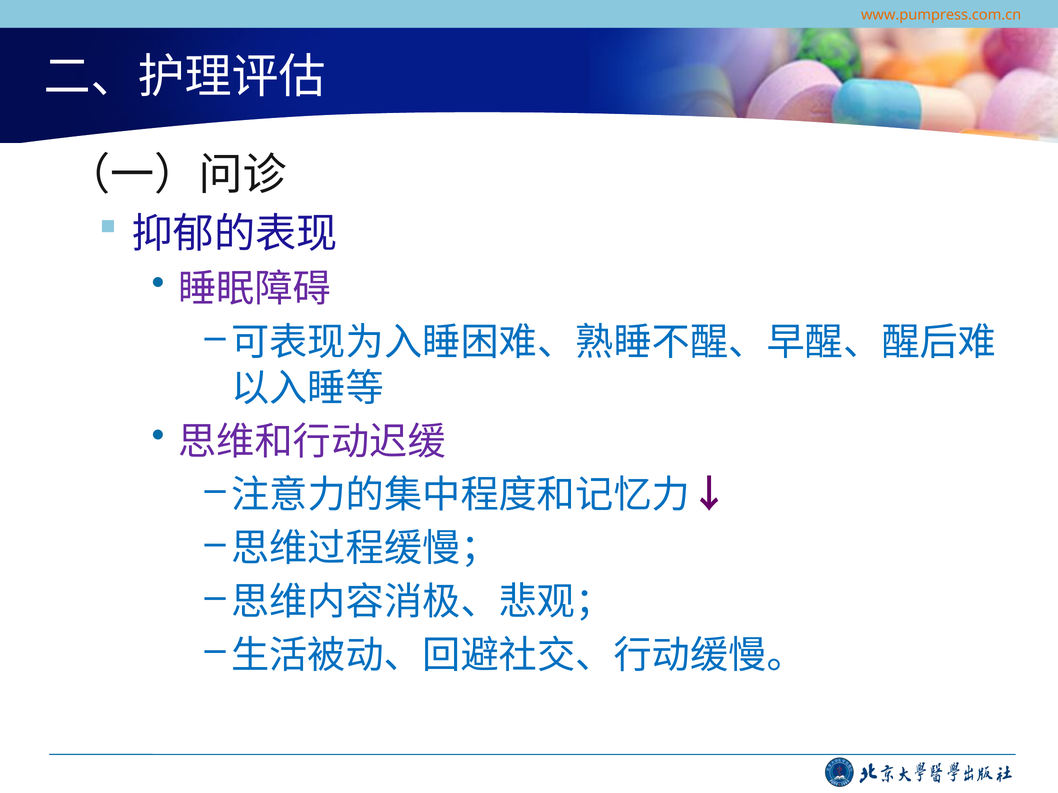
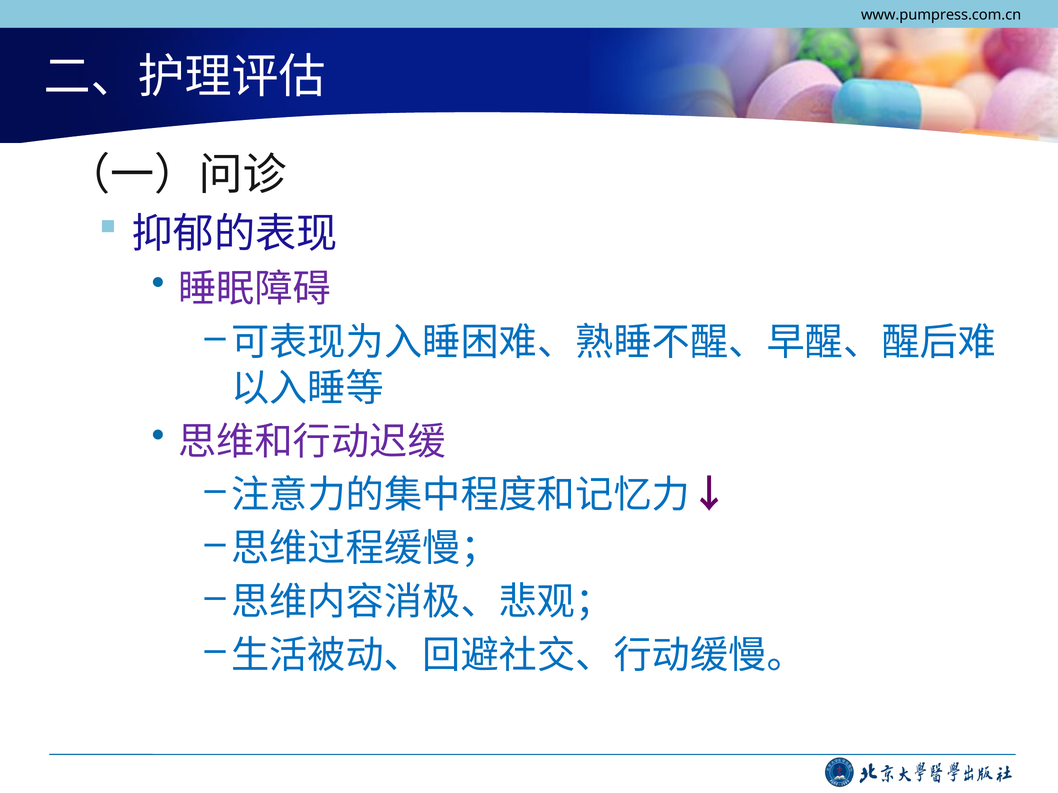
www.pumpress.com.cn colour: orange -> black (941, 15)
